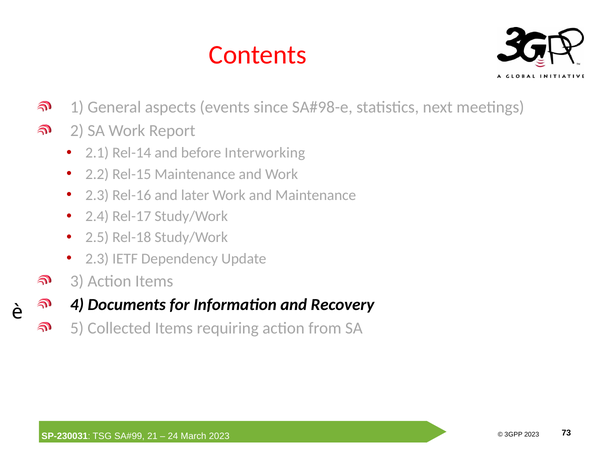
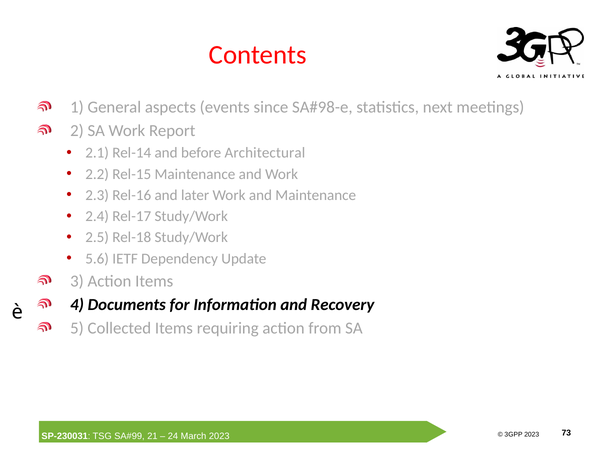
Interworking: Interworking -> Architectural (265, 153)
2.3: 2.3 -> 5.6 (97, 259)
